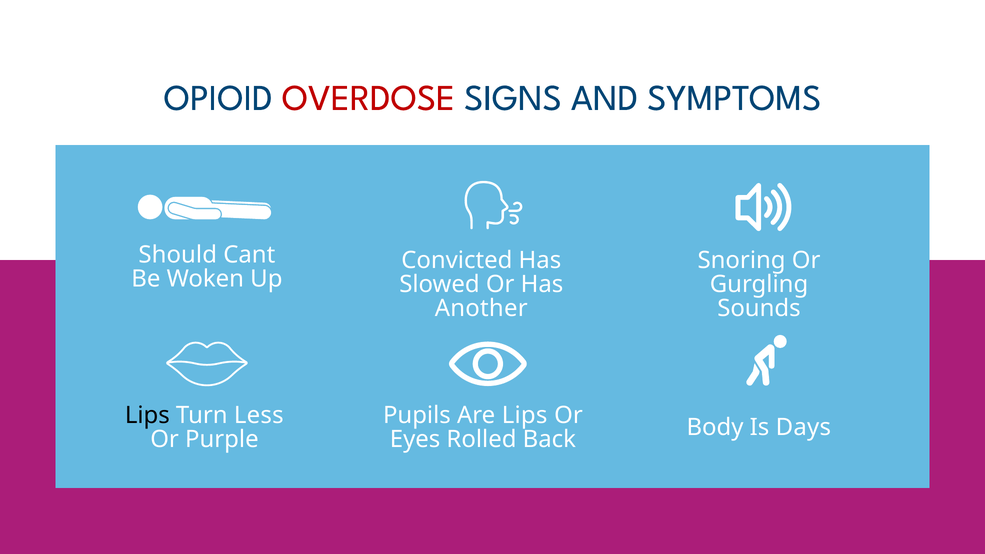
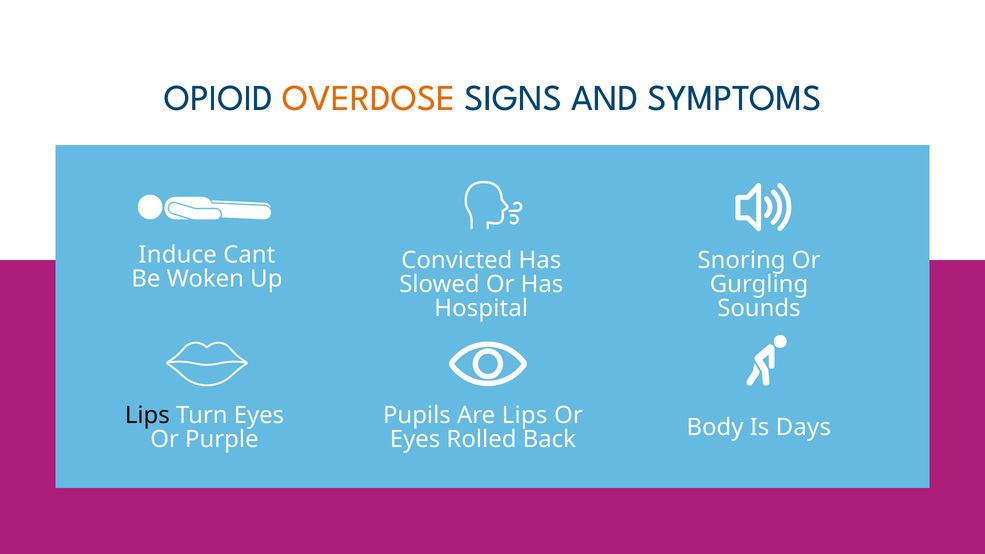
OVERDOSE colour: red -> orange (368, 98)
Should: Should -> Induce (178, 255)
Another: Another -> Hospital (481, 308)
Turn Less: Less -> Eyes (259, 415)
